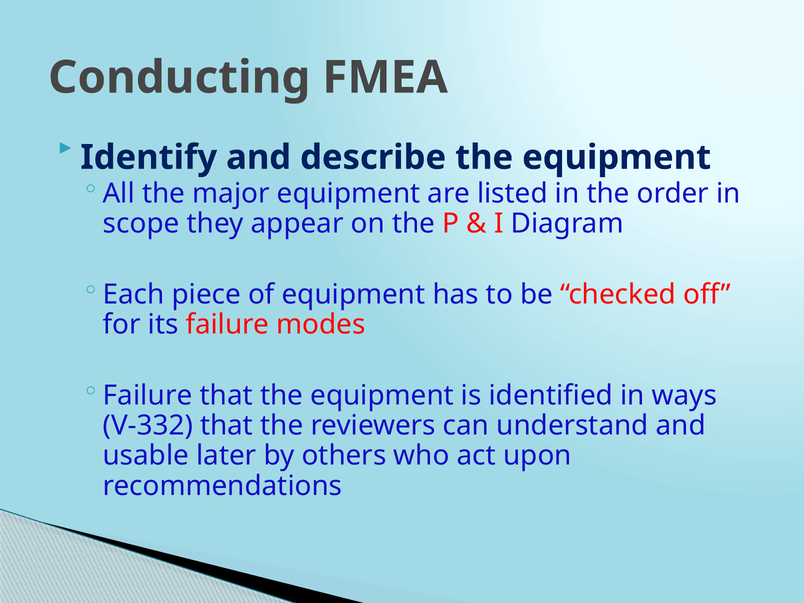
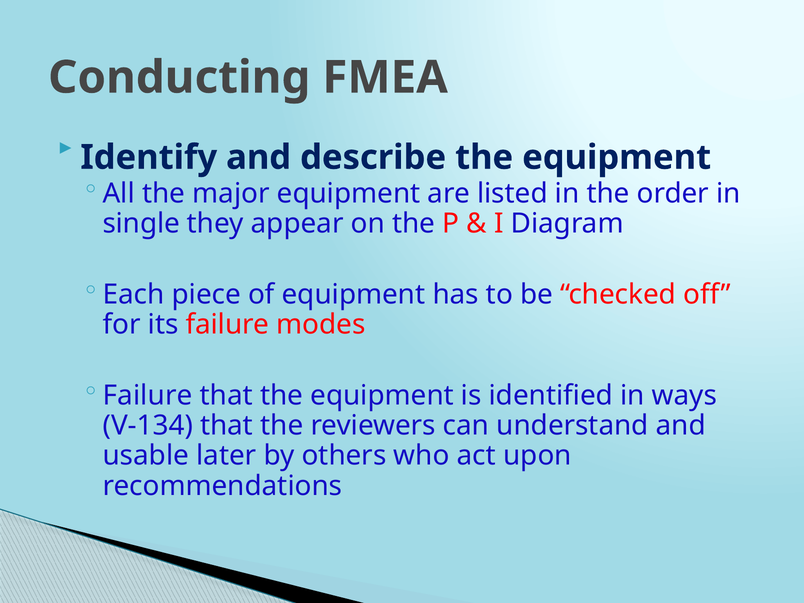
scope: scope -> single (141, 224)
V-332: V-332 -> V-134 (148, 426)
